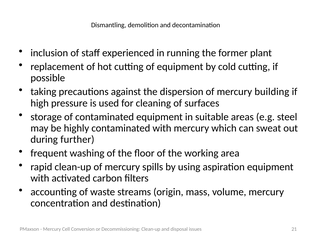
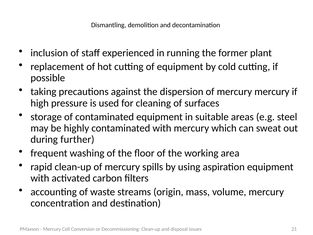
mercury building: building -> mercury (272, 92)
